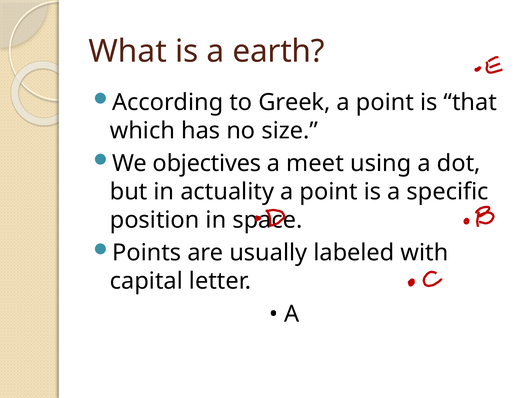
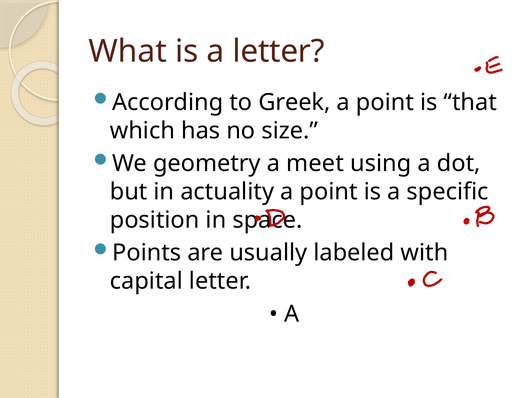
a earth: earth -> letter (279, 51)
objectives: objectives -> geometry (207, 164)
